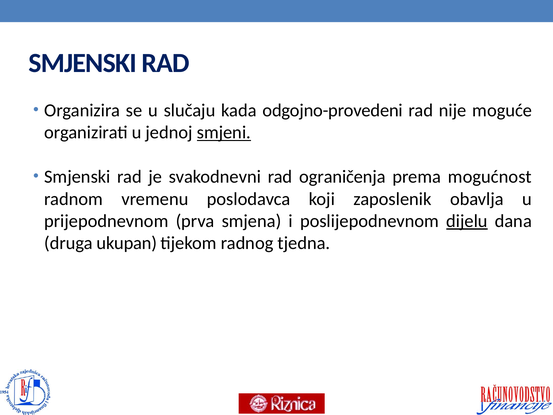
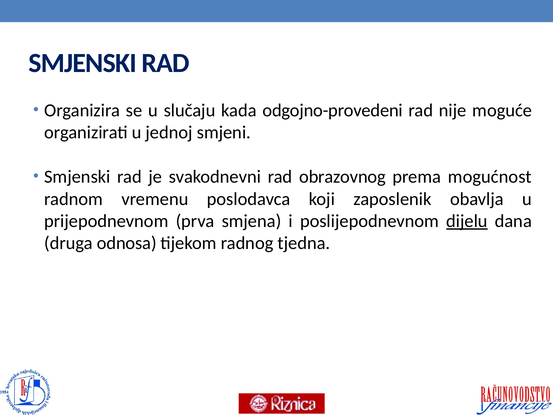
smjeni underline: present -> none (224, 132)
ograničenja: ograničenja -> obrazovnog (342, 177)
ukupan: ukupan -> odnosa (127, 243)
